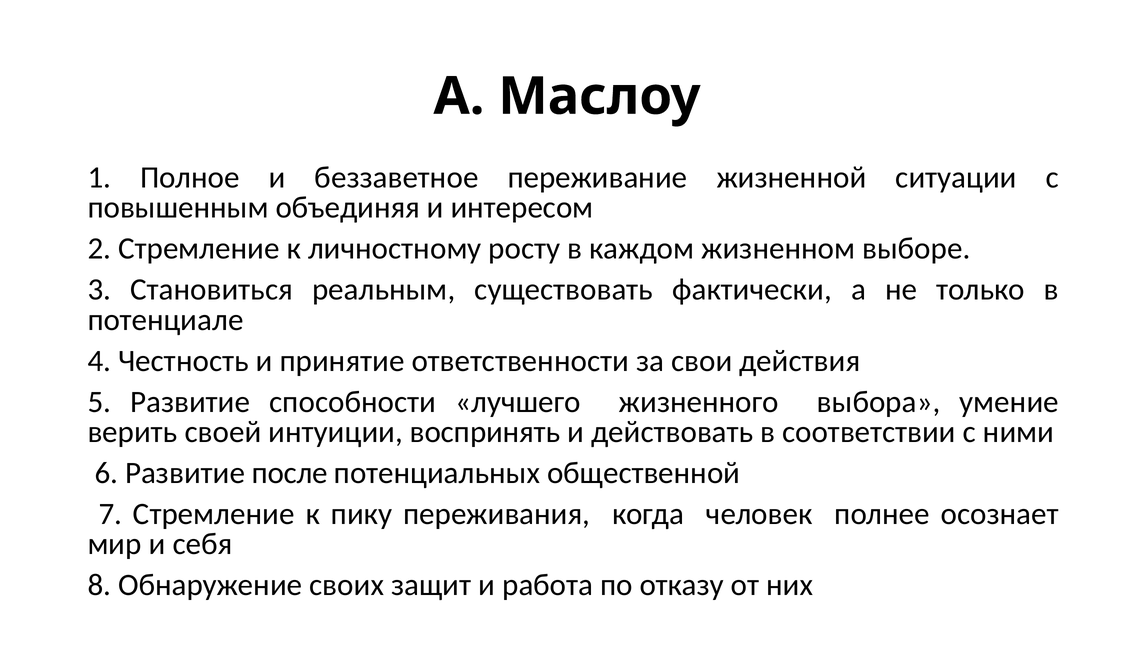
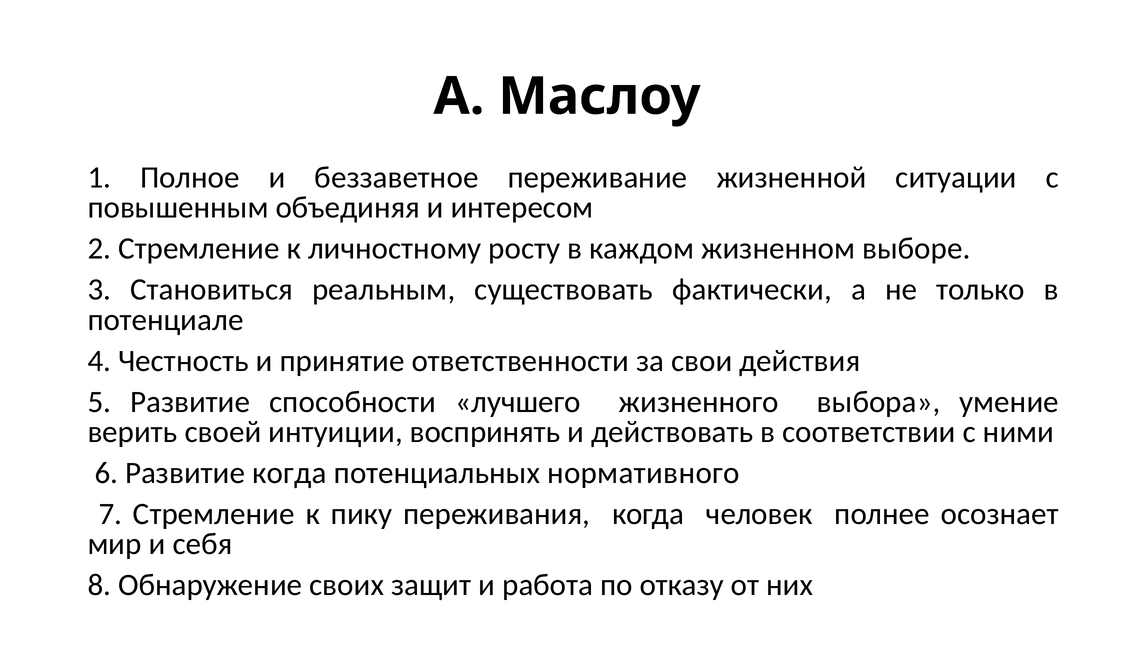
Развитие после: после -> когда (289, 473)
общественной: общественной -> нормативного (643, 473)
